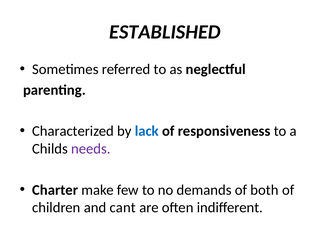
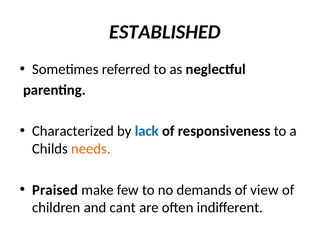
needs colour: purple -> orange (91, 148)
Charter: Charter -> Praised (55, 190)
both: both -> view (265, 190)
